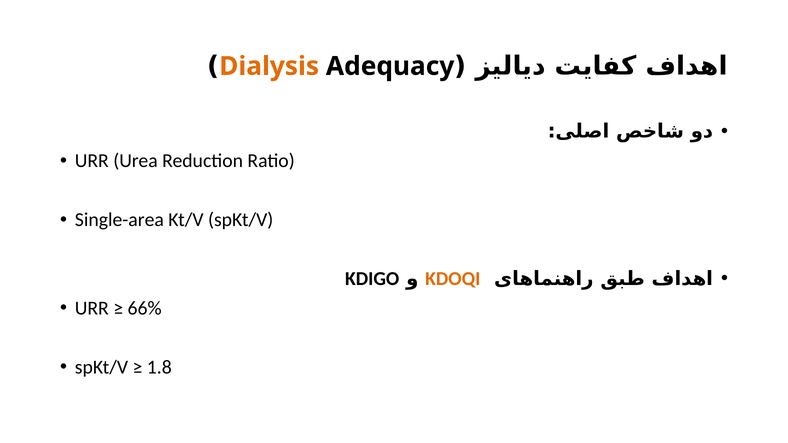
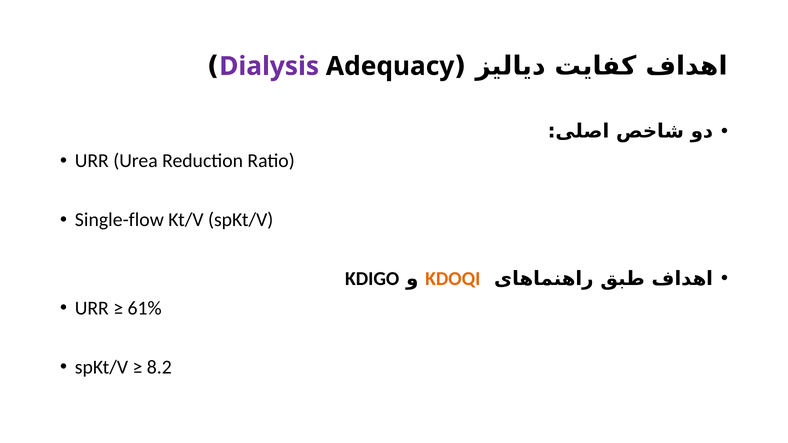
Dialysis colour: orange -> purple (269, 66)
Single-area: Single-area -> Single-flow (119, 220)
66%: 66% -> 61% (145, 308)
1.8: 1.8 -> 8.2 (159, 367)
